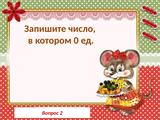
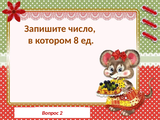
0: 0 -> 8 (76, 40)
